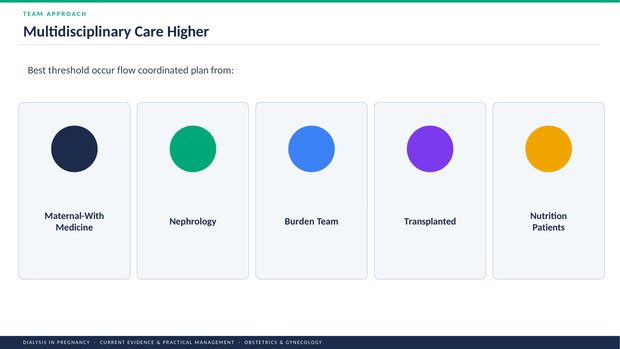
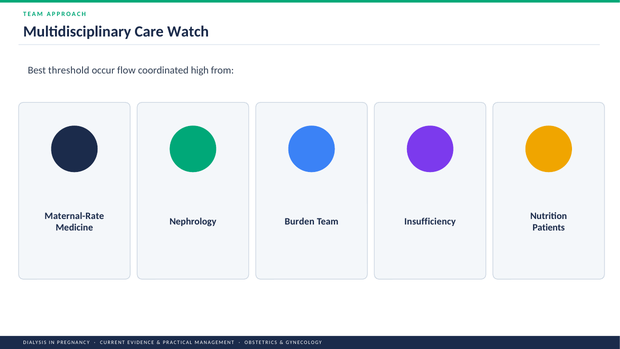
Higher: Higher -> Watch (188, 32)
plan: plan -> high (200, 70)
Maternal-With: Maternal-With -> Maternal-Rate (74, 216)
Transplanted: Transplanted -> Insufficiency (430, 222)
